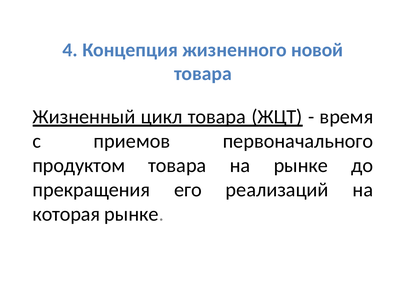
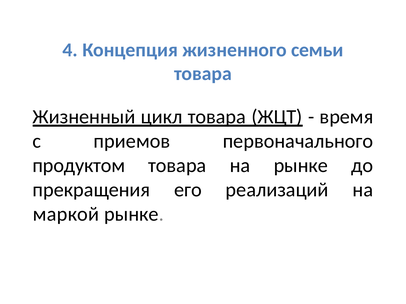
новой: новой -> семьи (317, 50)
которая: которая -> маркой (66, 215)
